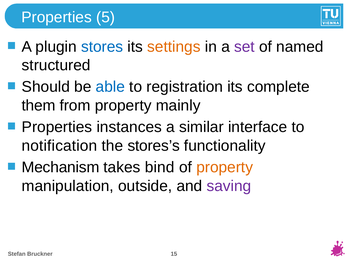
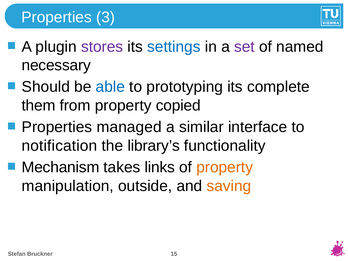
5: 5 -> 3 (106, 17)
stores colour: blue -> purple (102, 47)
settings colour: orange -> blue (174, 47)
structured: structured -> necessary (56, 65)
registration: registration -> prototyping (185, 87)
mainly: mainly -> copied (178, 105)
instances: instances -> managed (129, 127)
stores’s: stores’s -> library’s (154, 146)
bind: bind -> links (160, 167)
saving colour: purple -> orange (229, 186)
